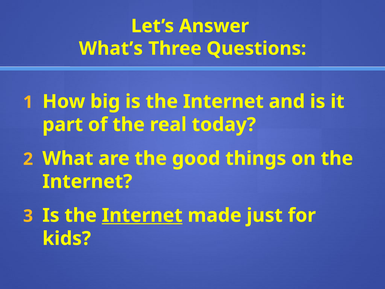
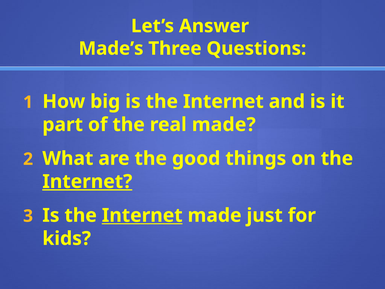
What’s: What’s -> Made’s (111, 48)
real today: today -> made (224, 125)
Internet underline: none -> present (87, 181)
